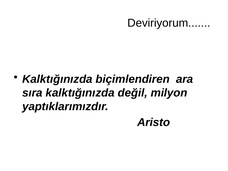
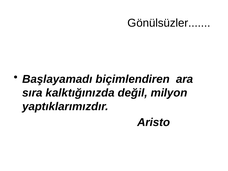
Deviriyorum: Deviriyorum -> Gönülsüzler (169, 23)
Kalktığınızda: Kalktığınızda -> Başlayamadı (57, 79)
